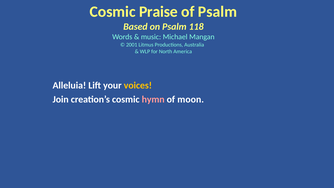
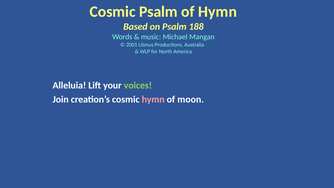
Cosmic Praise: Praise -> Psalm (158, 12)
of Psalm: Psalm -> Hymn (218, 12)
118: 118 -> 188 (196, 27)
voices colour: yellow -> light green (138, 85)
